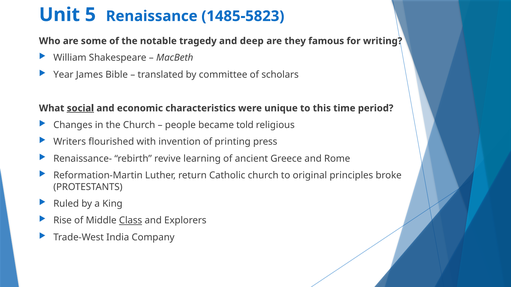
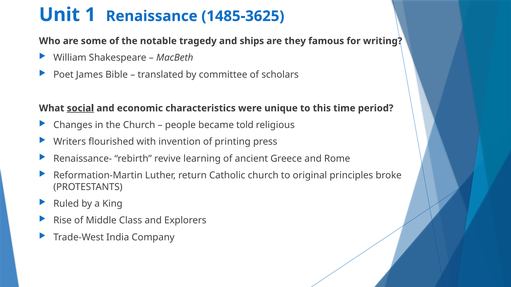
5: 5 -> 1 (90, 15)
1485-5823: 1485-5823 -> 1485-3625 (243, 16)
deep: deep -> ships (252, 41)
Year: Year -> Poet (63, 75)
Class underline: present -> none (131, 221)
